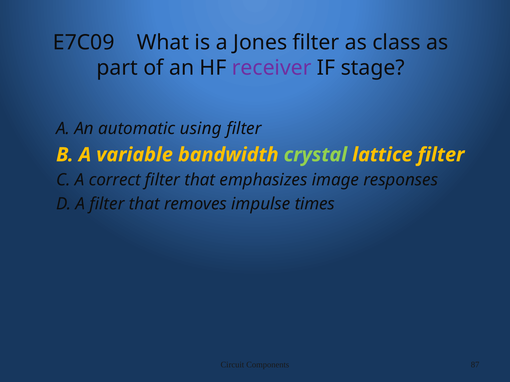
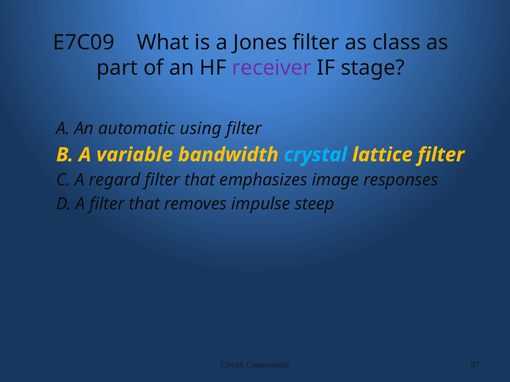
crystal colour: light green -> light blue (315, 155)
correct: correct -> regard (115, 180)
times: times -> steep (315, 204)
